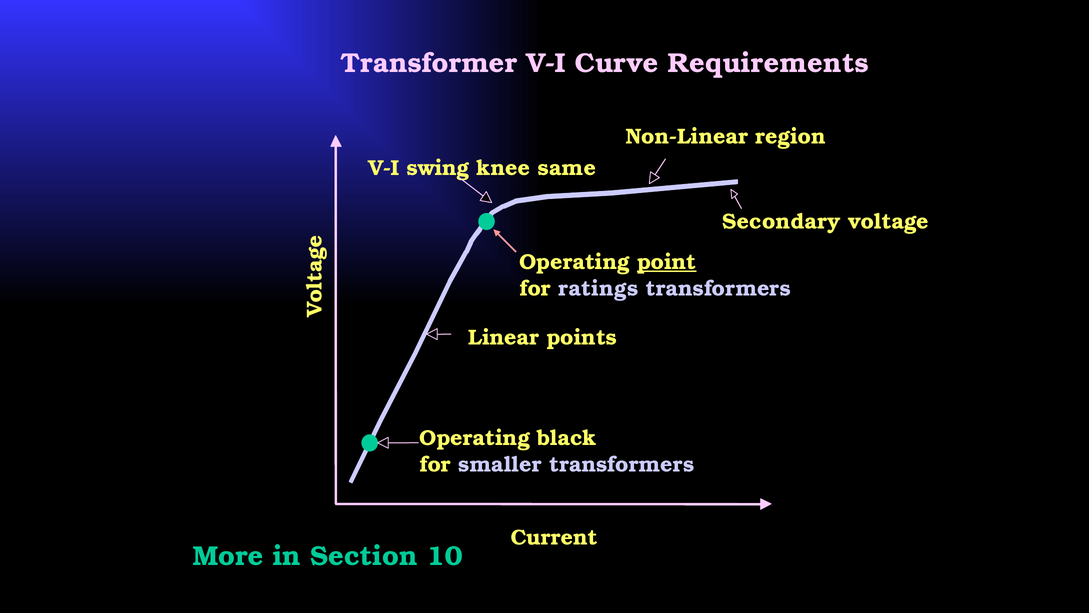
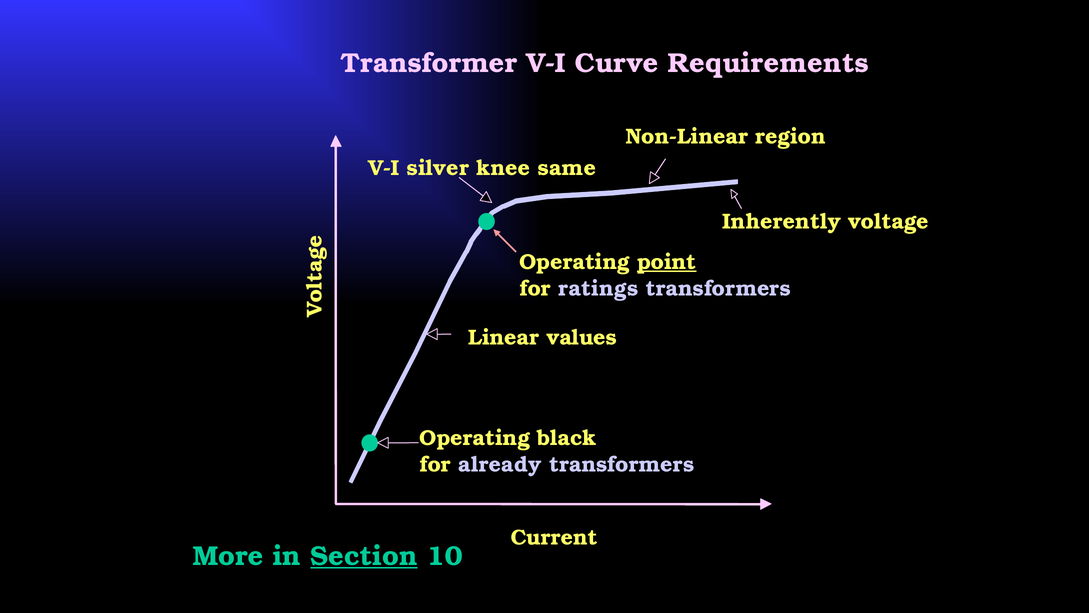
swing: swing -> silver (438, 168)
Secondary: Secondary -> Inherently (782, 221)
points: points -> values (582, 338)
smaller: smaller -> already (500, 464)
Section underline: none -> present (364, 556)
